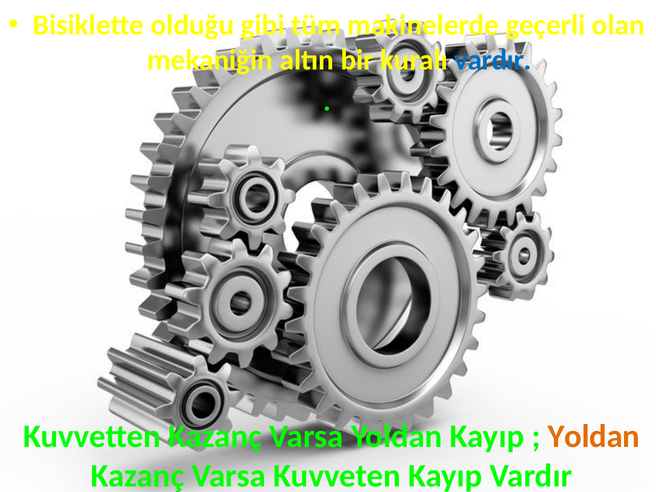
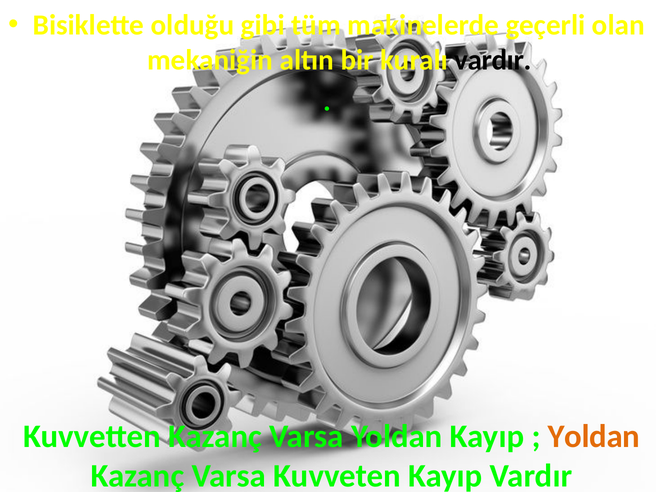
vardır colour: blue -> black (493, 60)
